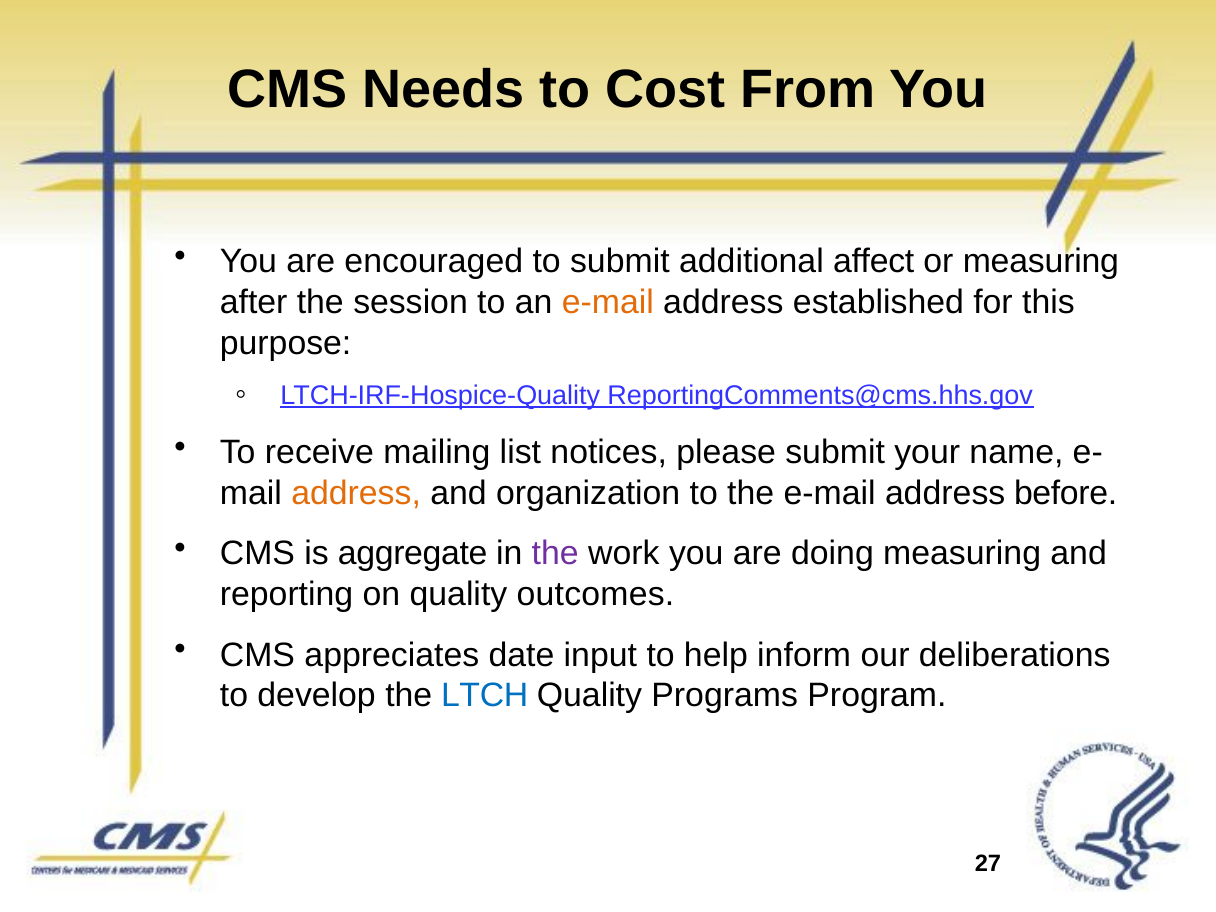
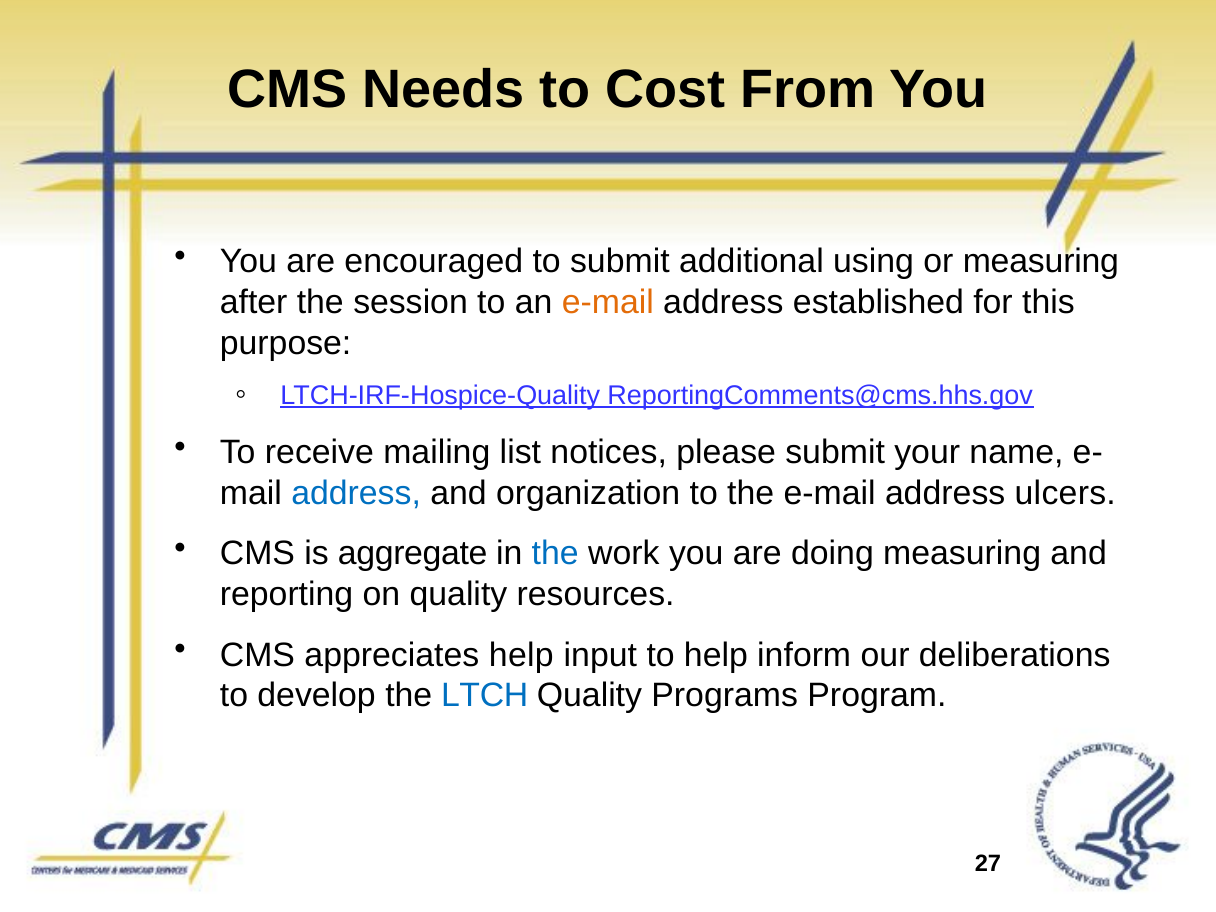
affect: affect -> using (874, 262)
address colour: orange -> blue (356, 493)
before: before -> ulcers (1065, 493)
the colour: purple -> blue (555, 554)
outcomes: outcomes -> resources (596, 594)
appreciates date: date -> help (521, 655)
